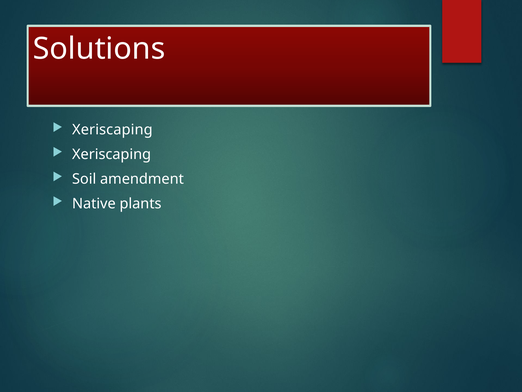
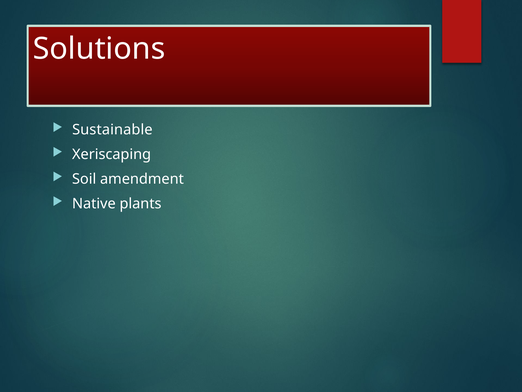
Xeriscaping: Xeriscaping -> Sustainable (112, 130)
